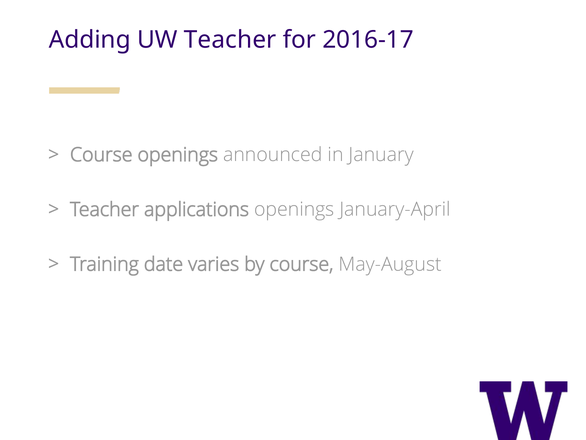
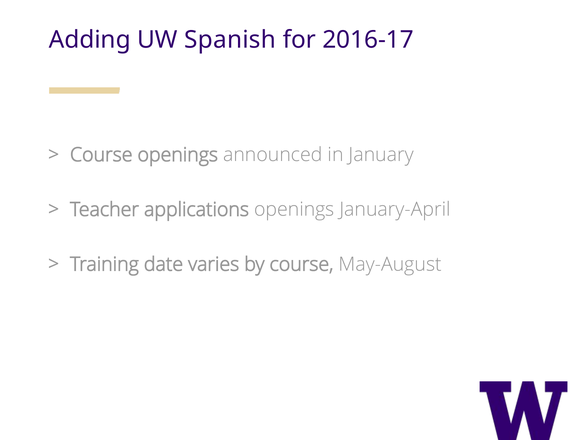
UW Teacher: Teacher -> Spanish (230, 40)
